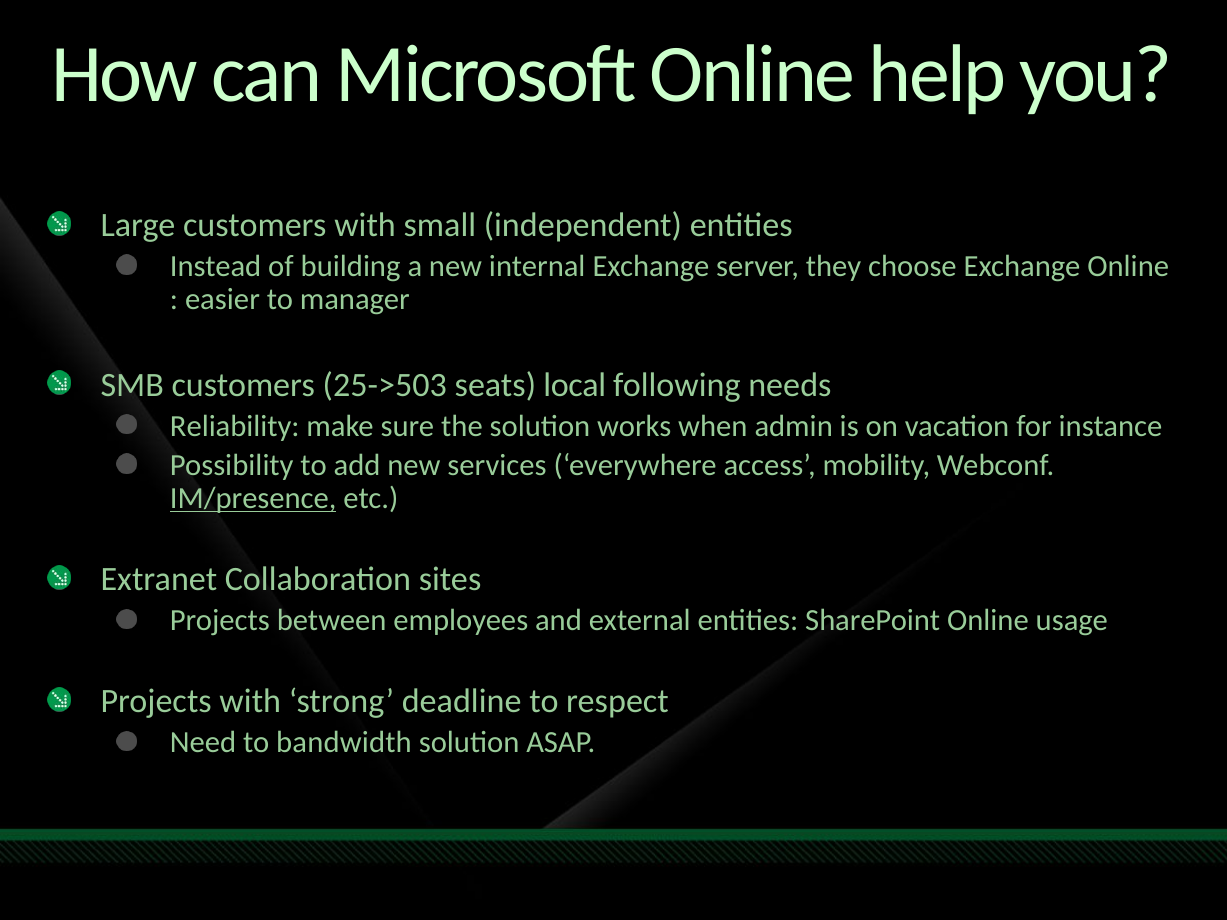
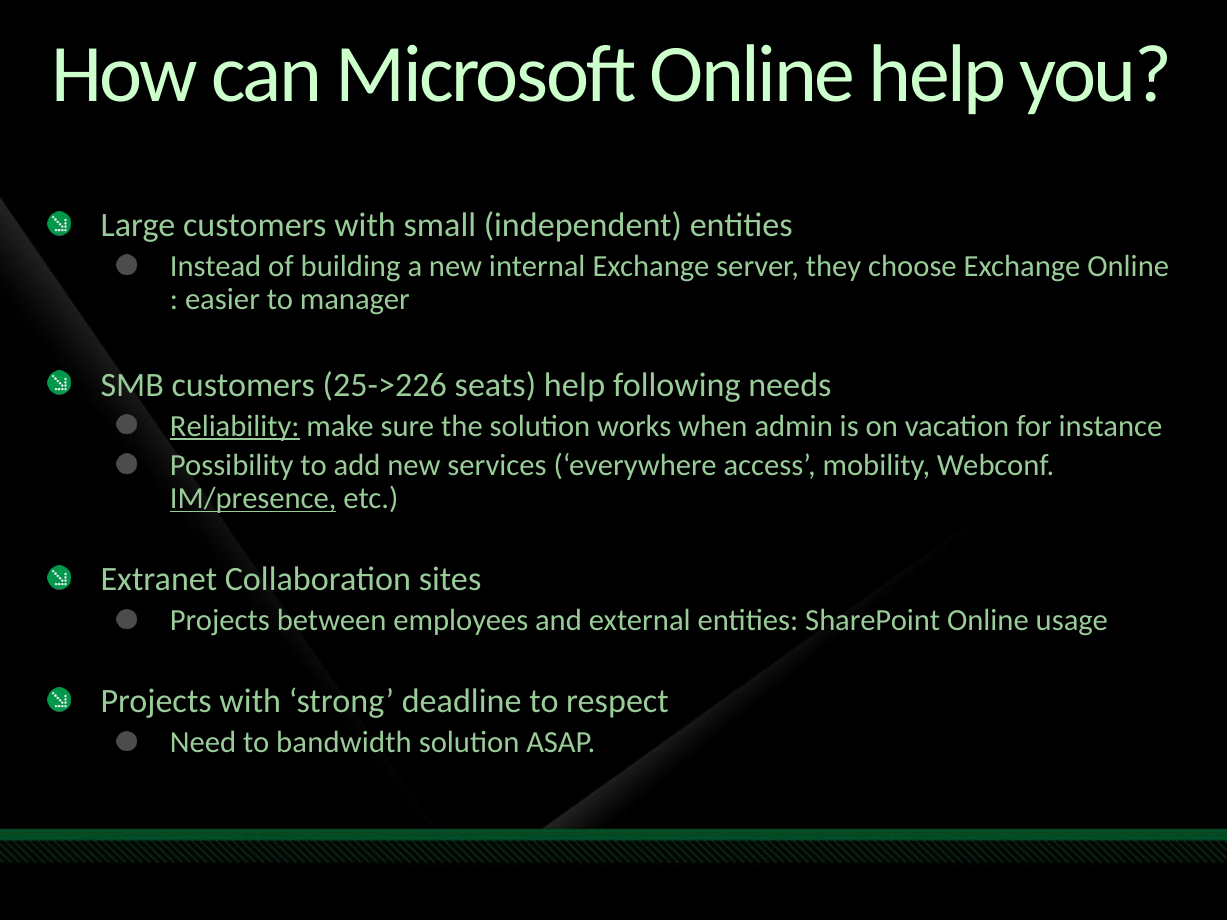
25->503: 25->503 -> 25->226 (385, 385)
seats local: local -> help (574, 385)
Reliability underline: none -> present (235, 426)
